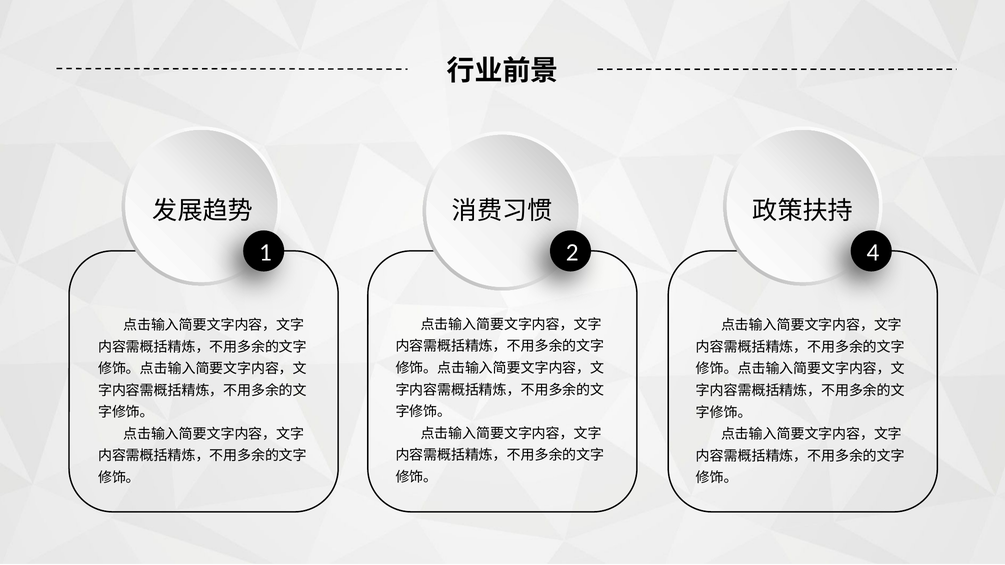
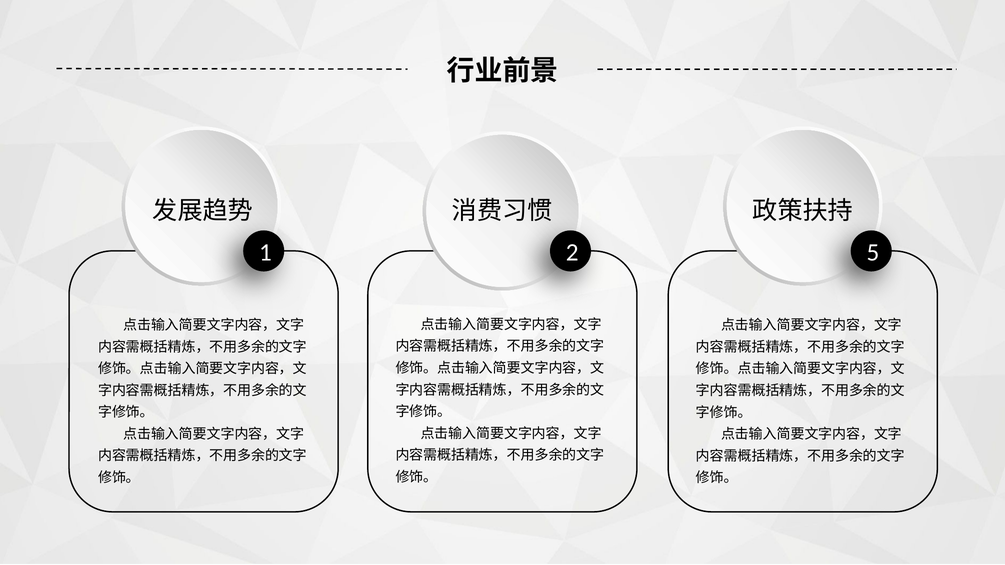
4: 4 -> 5 (873, 253)
